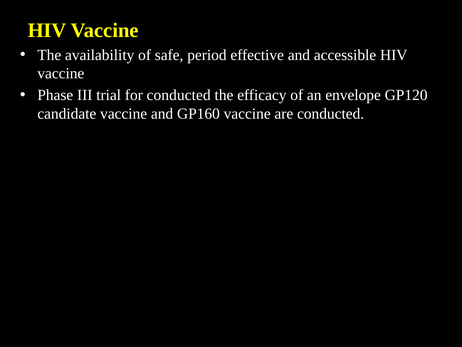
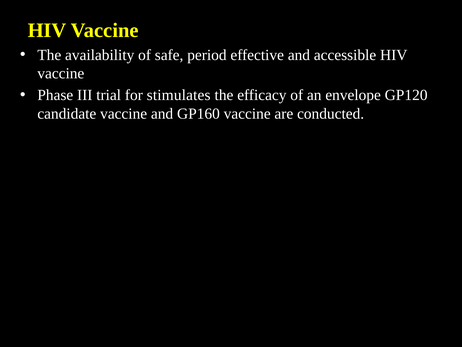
for conducted: conducted -> stimulates (179, 95)
